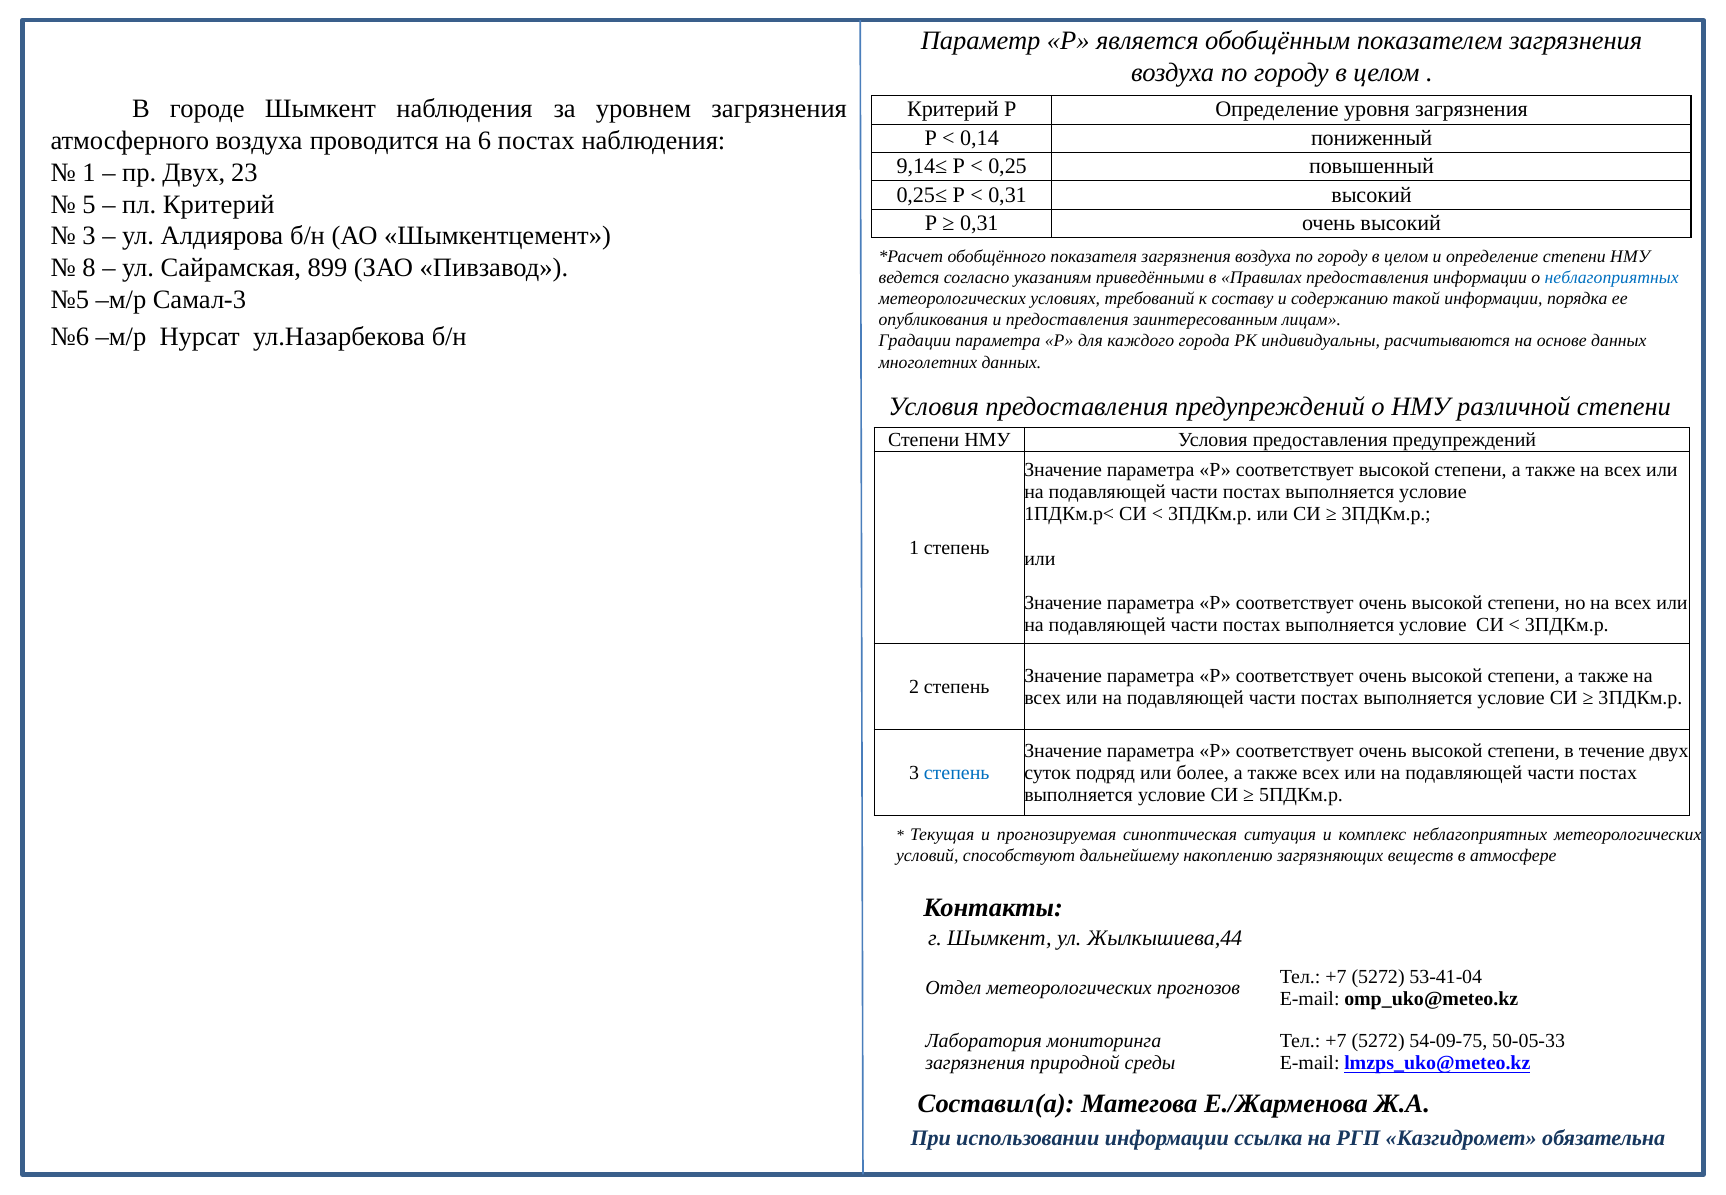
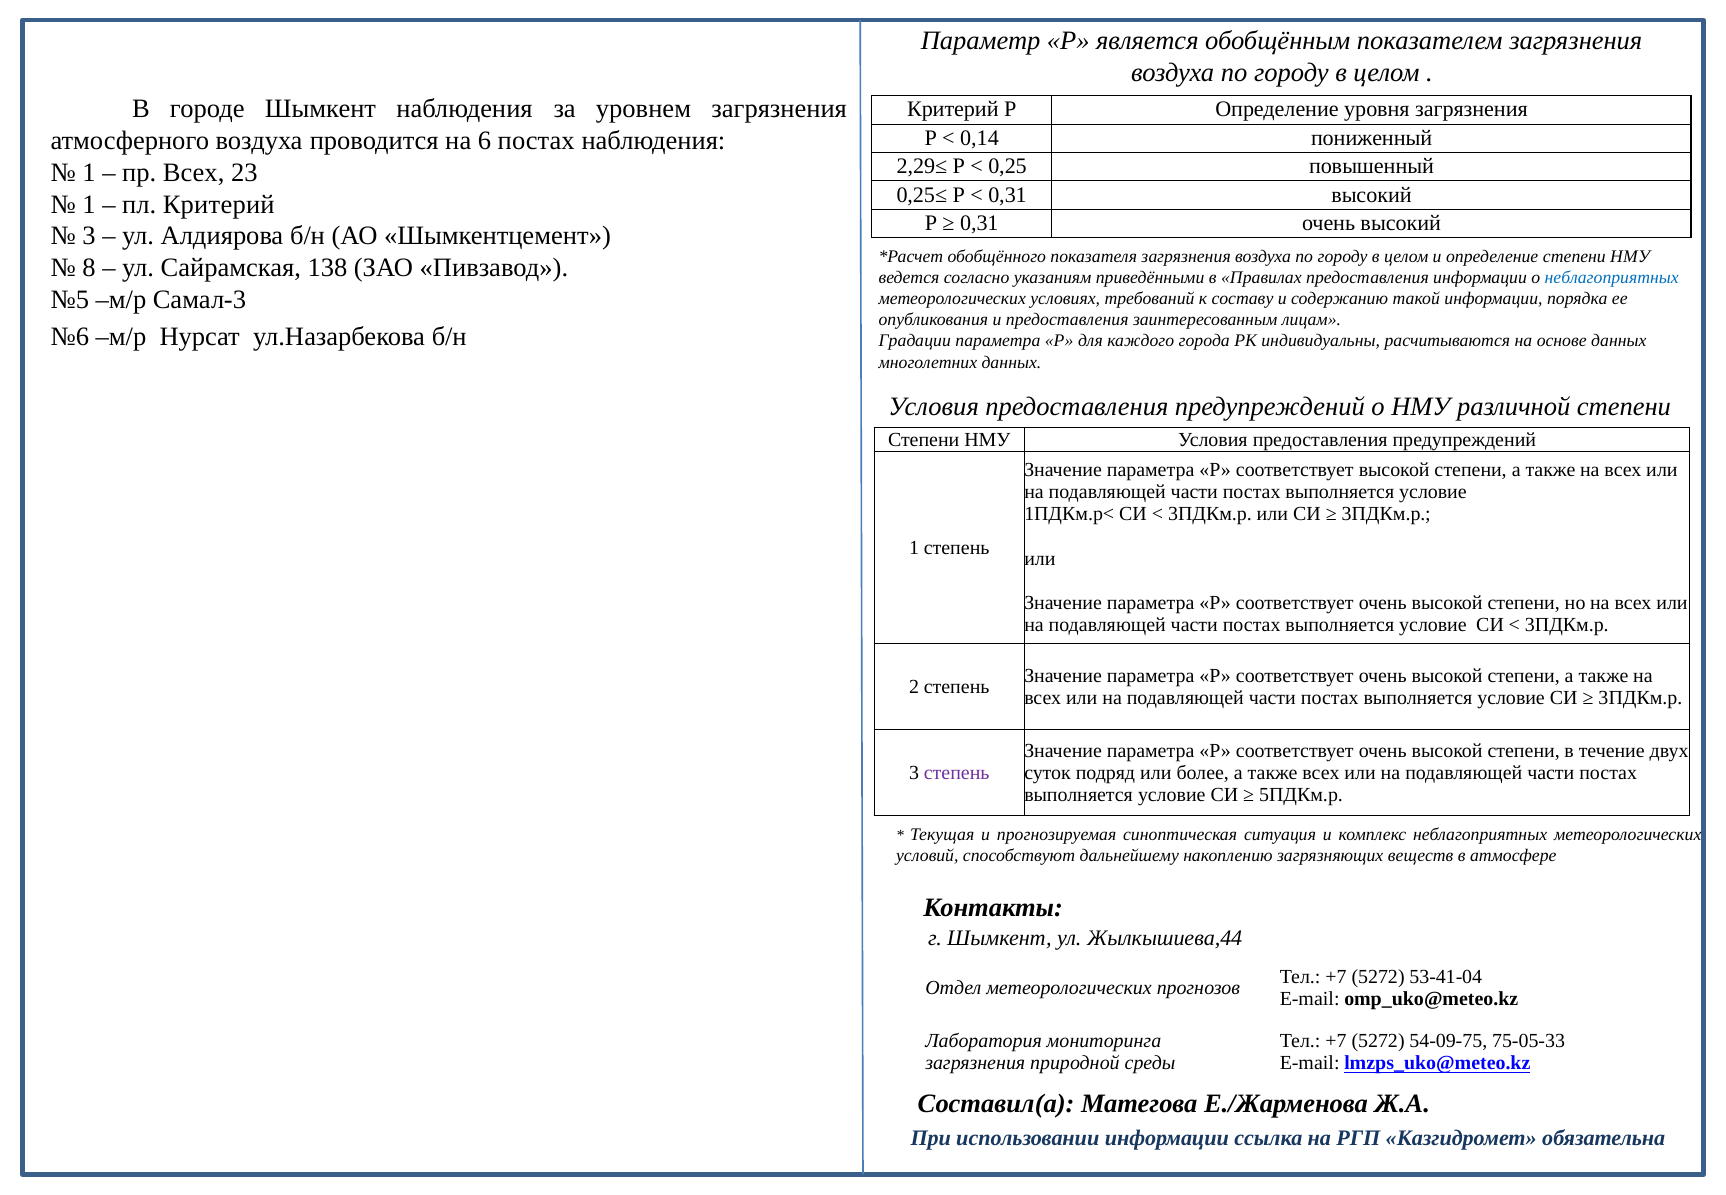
9,14≤: 9,14≤ -> 2,29≤ (922, 167)
пр Двух: Двух -> Всех (194, 172)
5: 5 -> 1 (89, 204)
899: 899 -> 138 (327, 268)
степень colour: blue -> purple (957, 773)
50-05-33: 50-05-33 -> 75-05-33 (1529, 1041)
